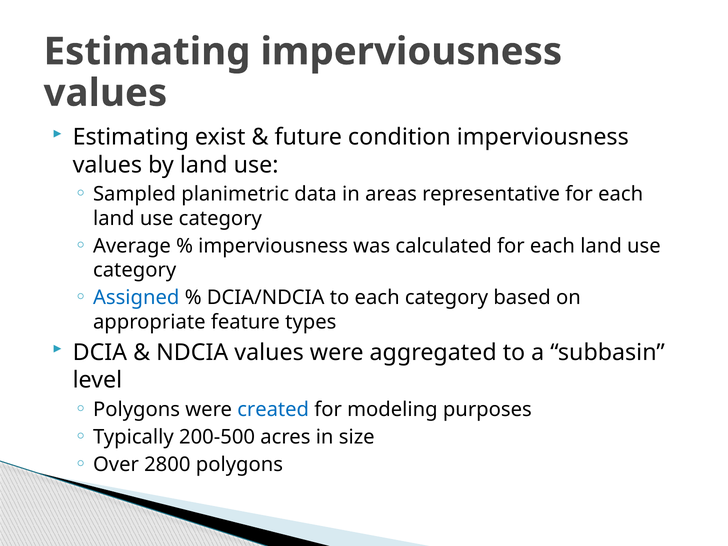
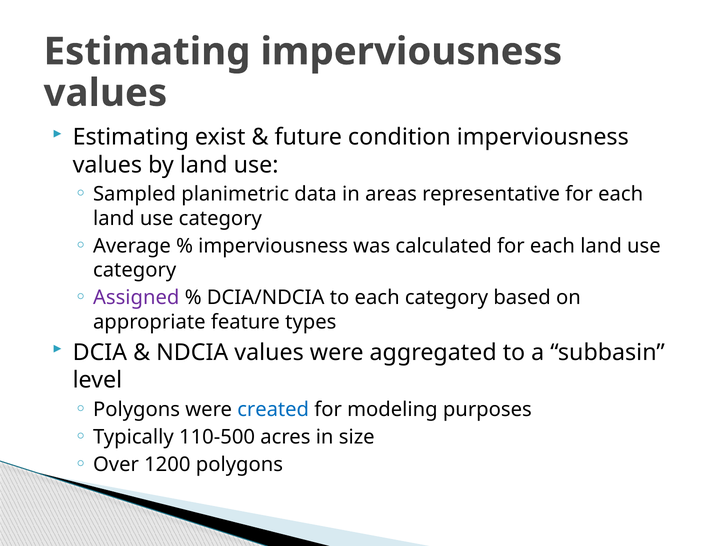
Assigned colour: blue -> purple (136, 298)
200-500: 200-500 -> 110-500 (217, 437)
2800: 2800 -> 1200 (167, 464)
